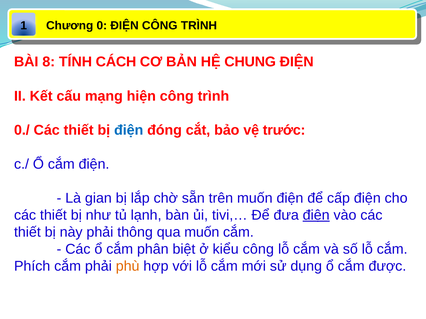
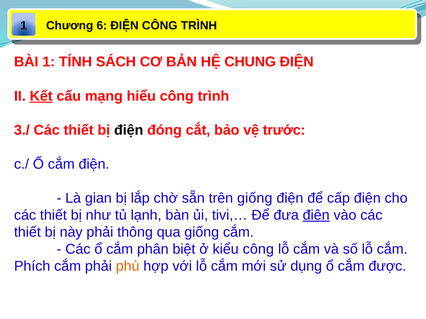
0: 0 -> 6 (102, 26)
BÀI 8: 8 -> 1 (49, 62)
CÁCH: CÁCH -> SÁCH (116, 62)
Kết underline: none -> present (41, 96)
hiện: hiện -> hiểu (141, 96)
0./: 0./ -> 3./ (22, 130)
điện colour: blue -> black (129, 130)
trên muốn: muốn -> giống (255, 198)
qua muốn: muốn -> giống (202, 232)
